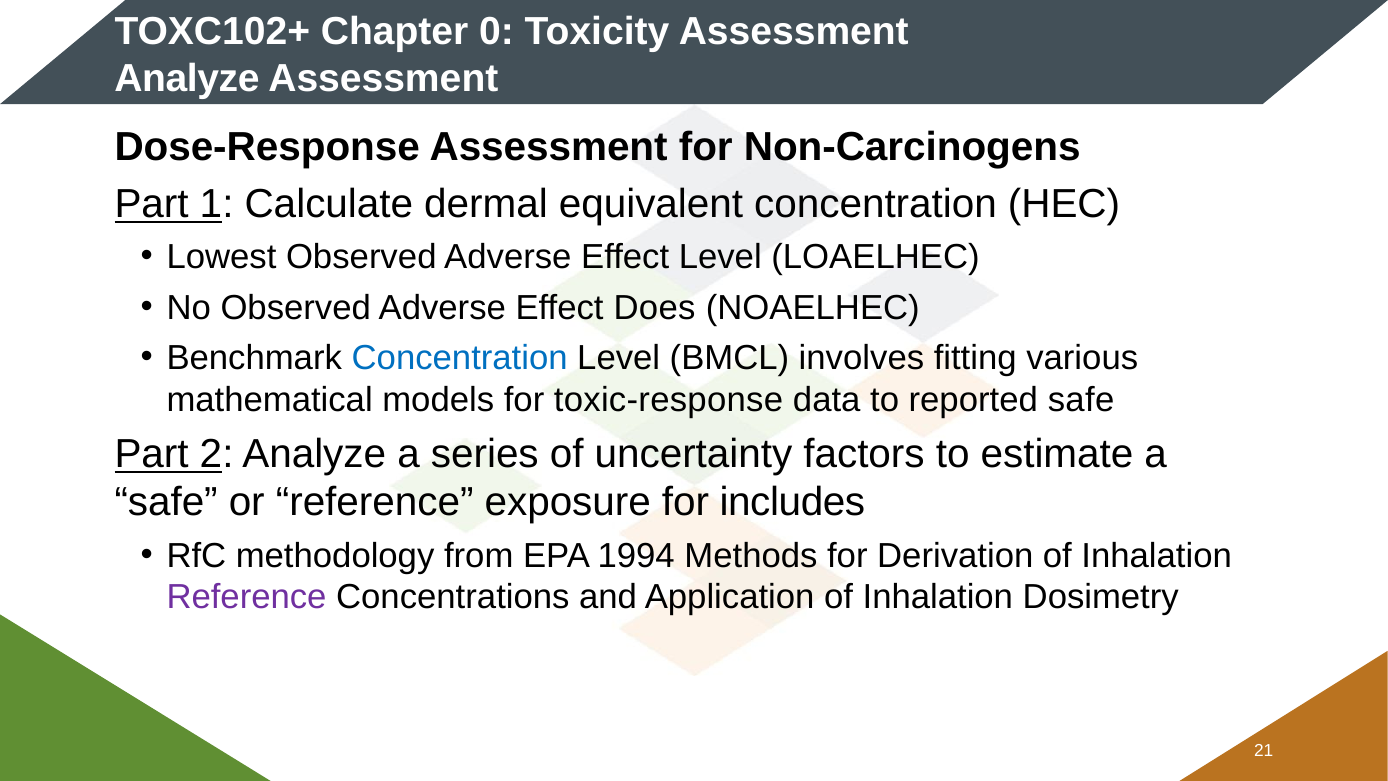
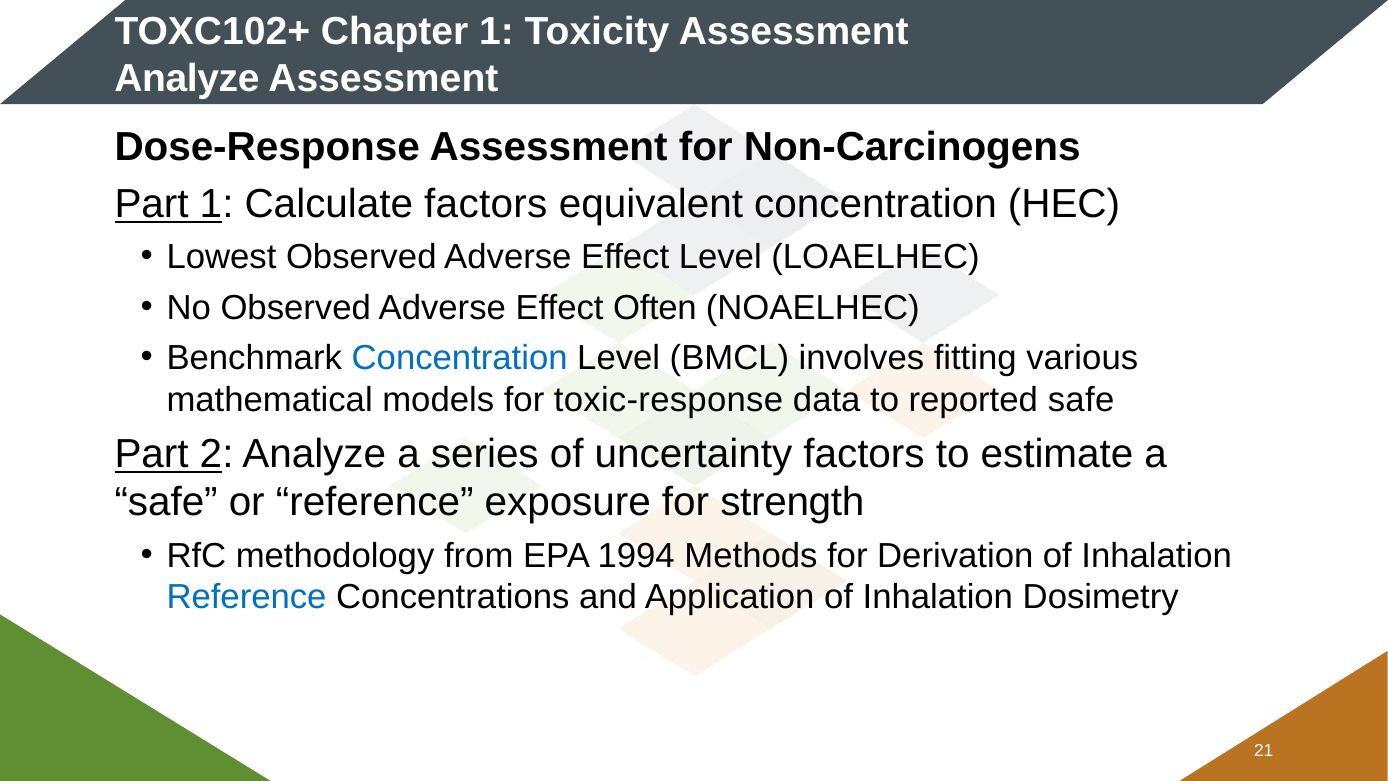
Chapter 0: 0 -> 1 (497, 31)
Calculate dermal: dermal -> factors (486, 204)
Does: Does -> Often (655, 308)
includes: includes -> strength (792, 502)
Reference colour: purple -> blue (247, 597)
